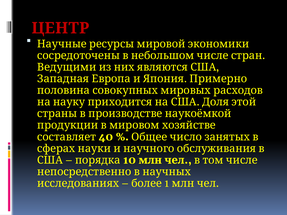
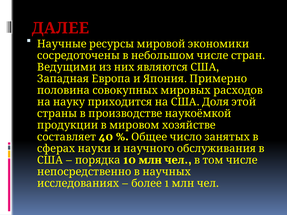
ЦЕНТР: ЦЕНТР -> ДАЛЕЕ (60, 28)
